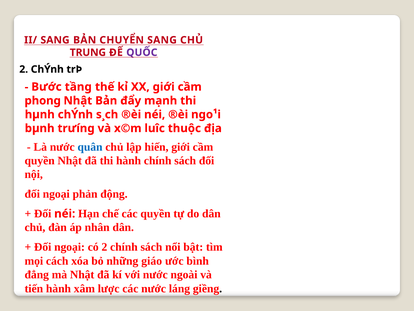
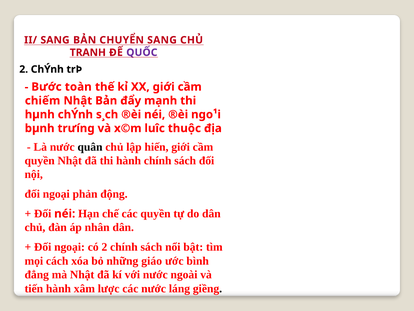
TRUNG: TRUNG -> TRANH (88, 52)
tầng: tầng -> toàn (78, 87)
phong: phong -> chiếm (43, 101)
quân colour: blue -> black (90, 147)
